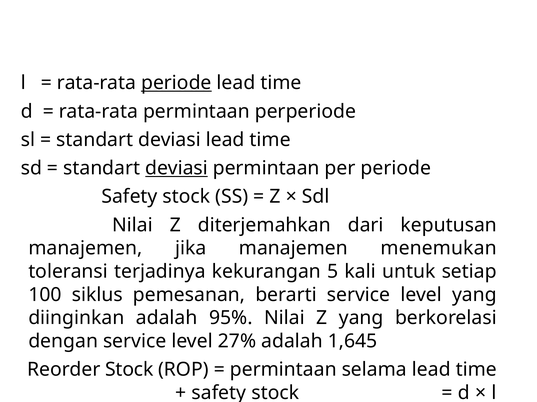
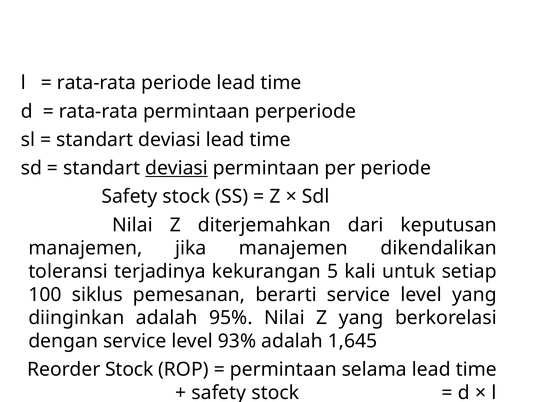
periode underline: present -> none (176, 83)
menemukan: menemukan -> dikendalikan (439, 249)
27%: 27% -> 93% (237, 342)
